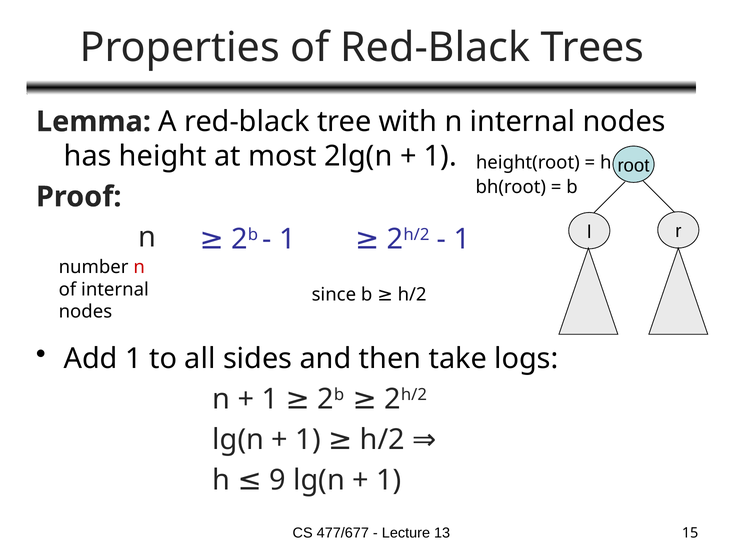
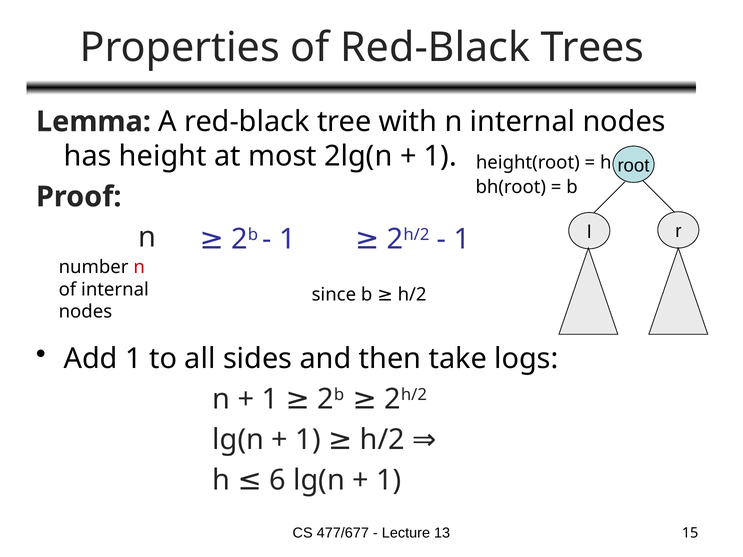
9: 9 -> 6 (278, 480)
